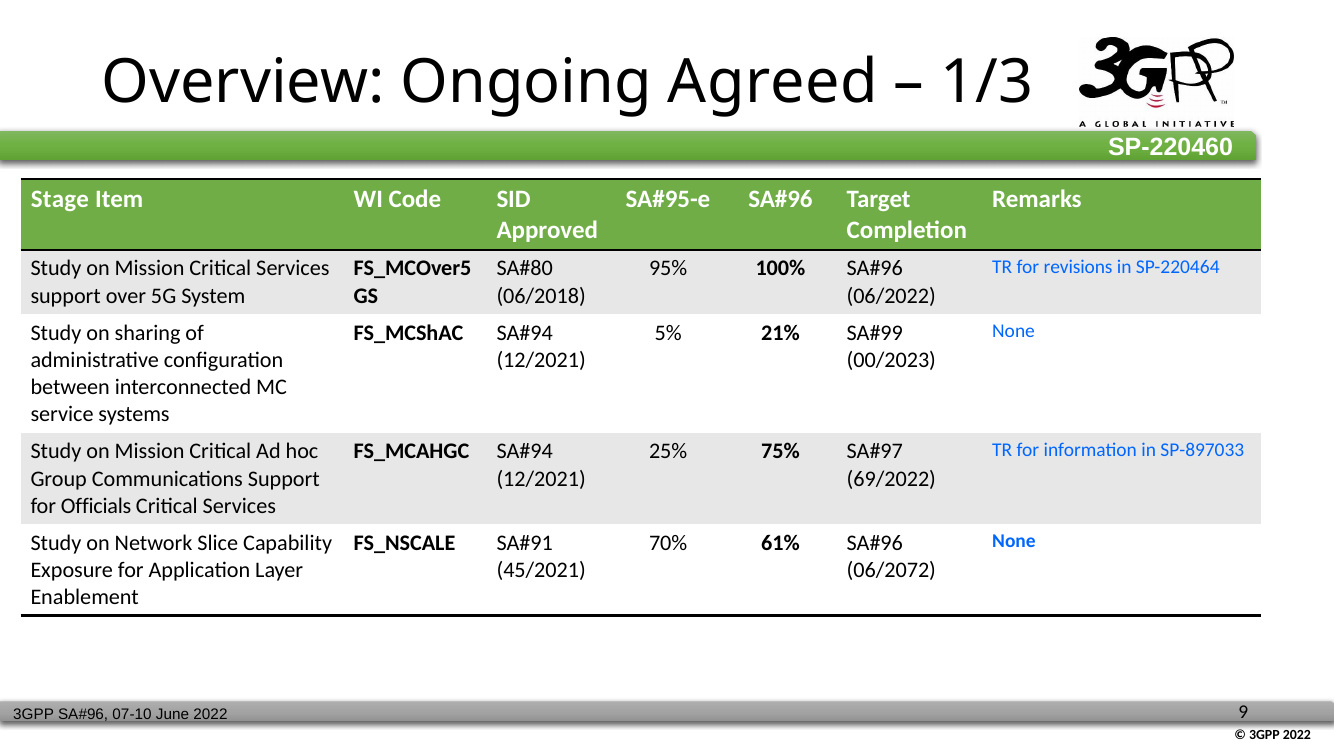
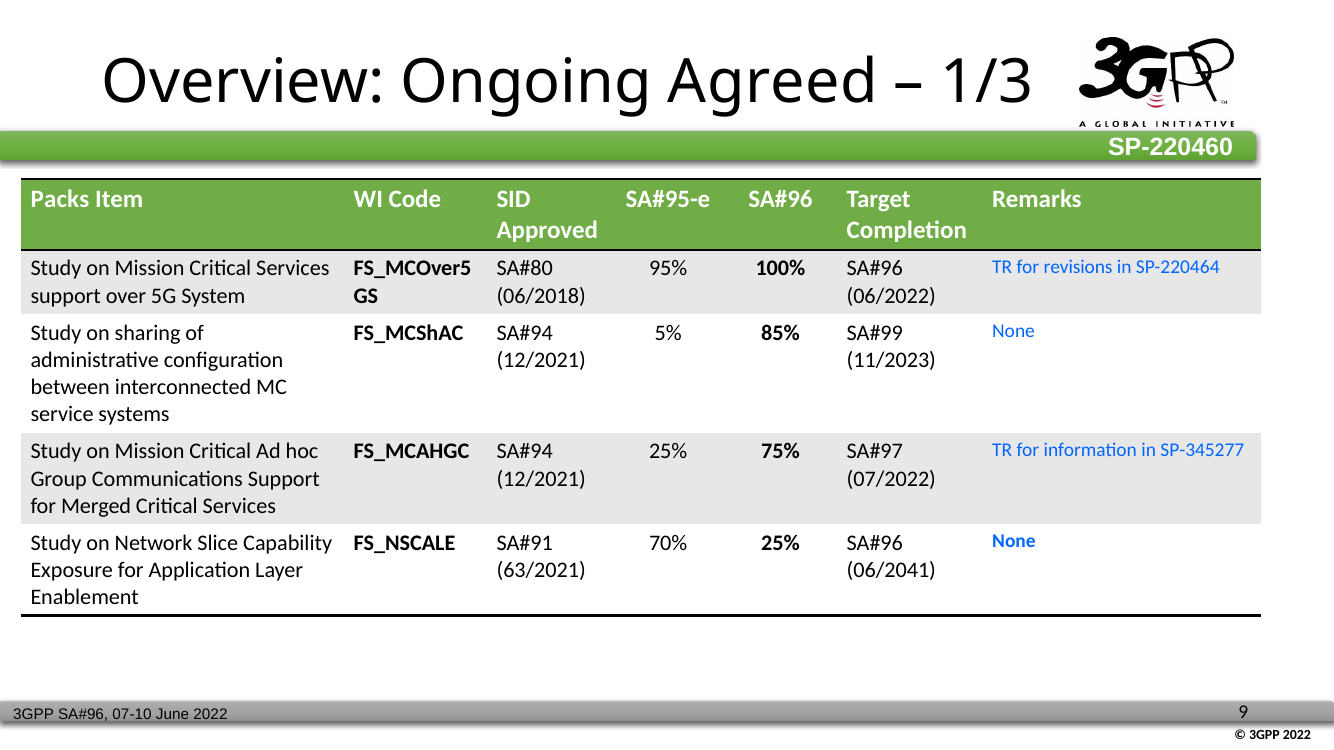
Stage: Stage -> Packs (60, 199)
21%: 21% -> 85% (781, 333)
00/2023: 00/2023 -> 11/2023 (891, 360)
SP-897033: SP-897033 -> SP-345277 (1202, 450)
69/2022: 69/2022 -> 07/2022 (891, 479)
Officials: Officials -> Merged (96, 506)
70% 61%: 61% -> 25% (781, 543)
45/2021: 45/2021 -> 63/2021 (541, 570)
06/2072: 06/2072 -> 06/2041 (891, 570)
